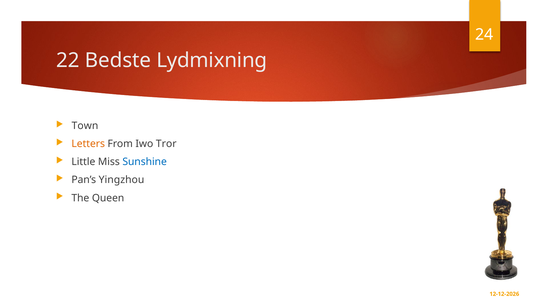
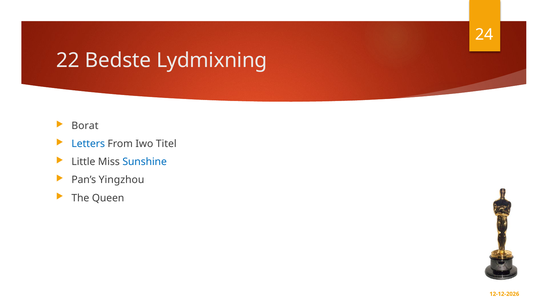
Town: Town -> Borat (85, 126)
Letters colour: orange -> blue (88, 144)
Tror: Tror -> Titel (166, 144)
